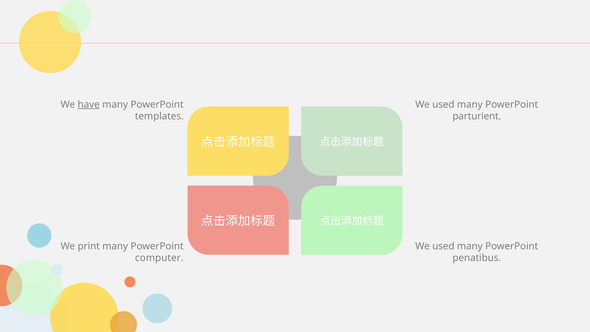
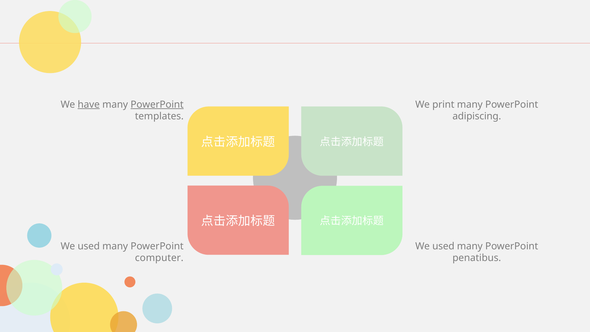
PowerPoint underline: none -> present (157, 104)
used: used -> print (443, 104)
parturient: parturient -> adipiscing (477, 116)
print: print -> used (89, 246)
